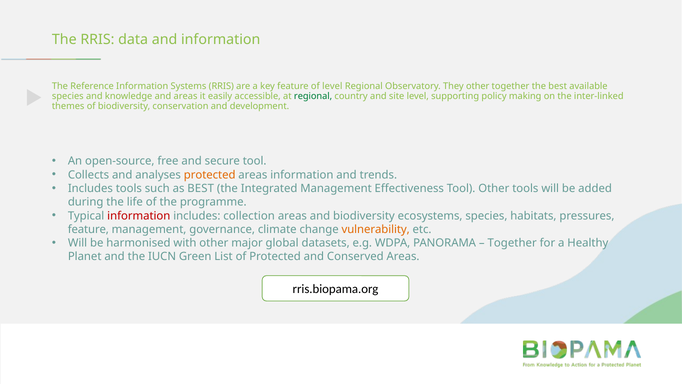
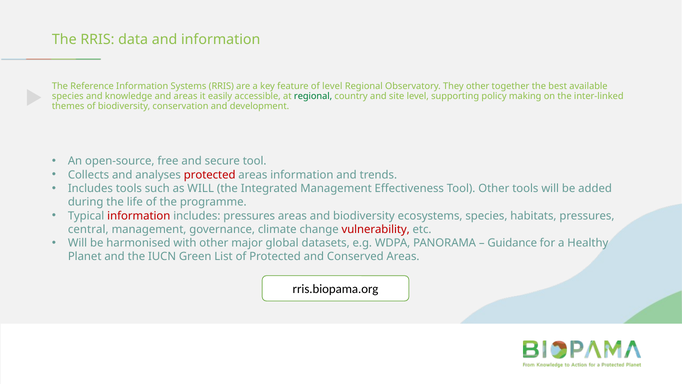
protected colour: orange -> red (210, 175)
as BEST: BEST -> WILL (201, 188)
includes collection: collection -> pressures (249, 216)
feature: feature -> central (88, 229)
vulnerability colour: orange -> red (376, 229)
Together: Together -> Guidance (512, 243)
